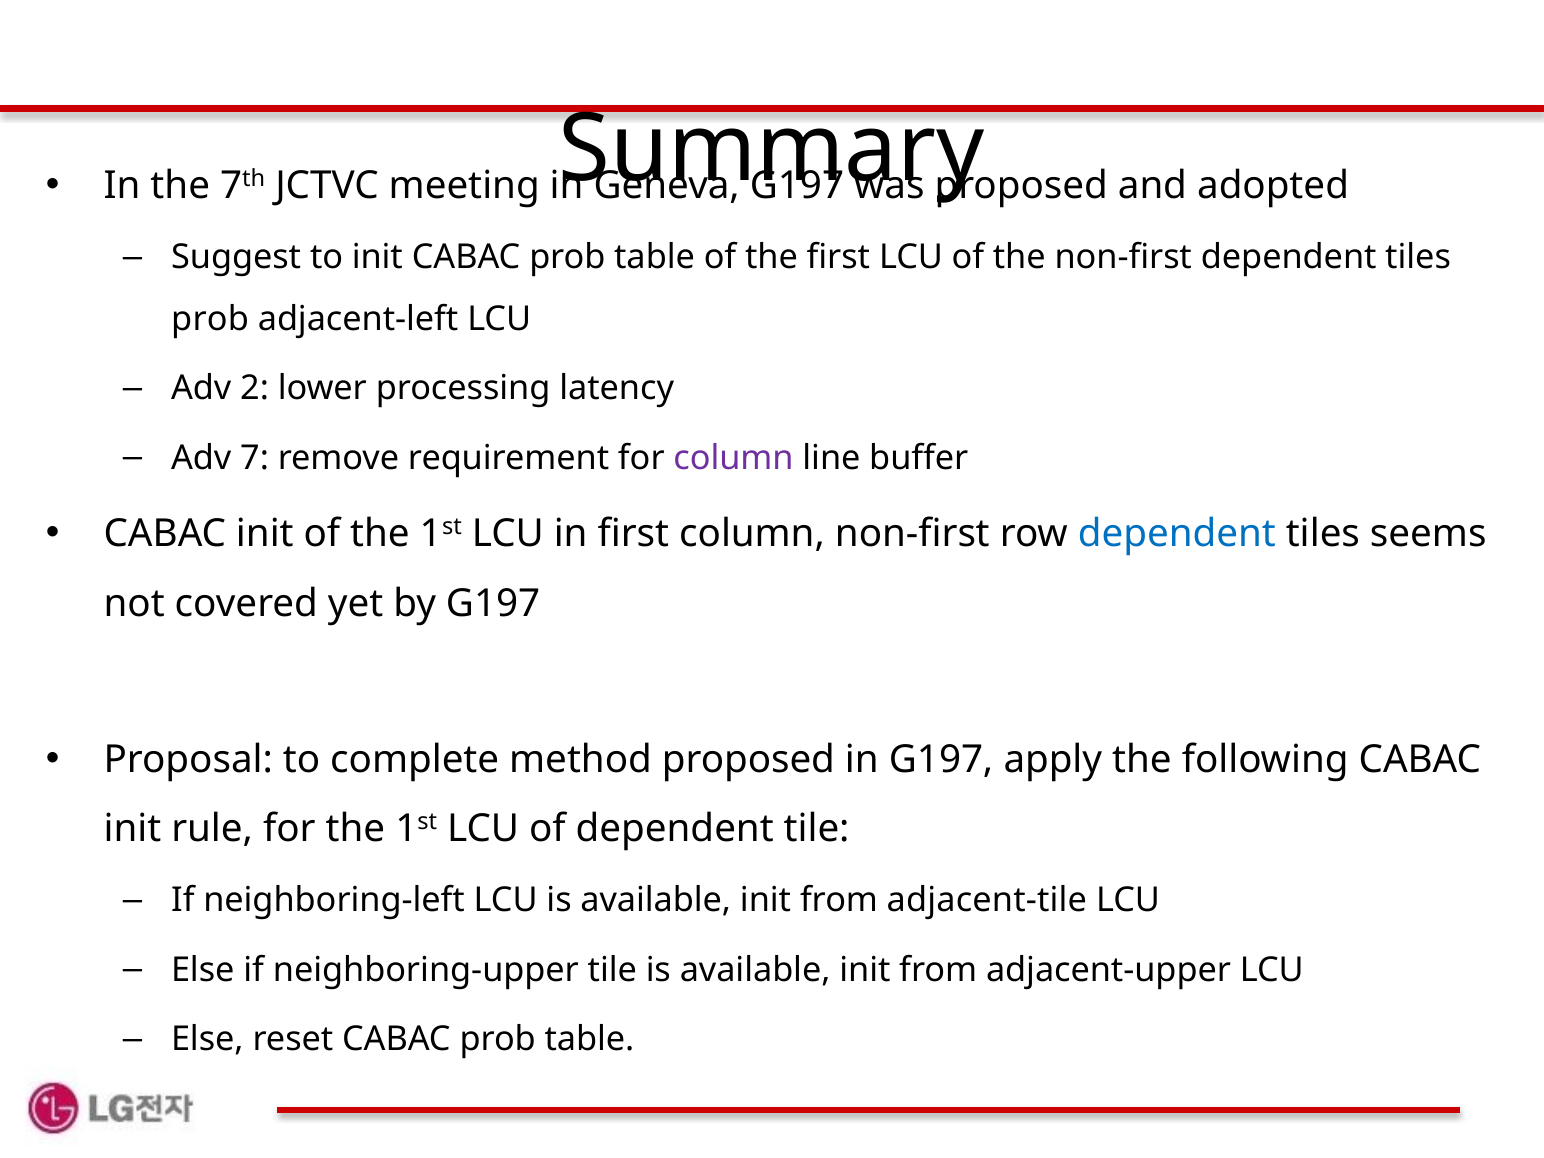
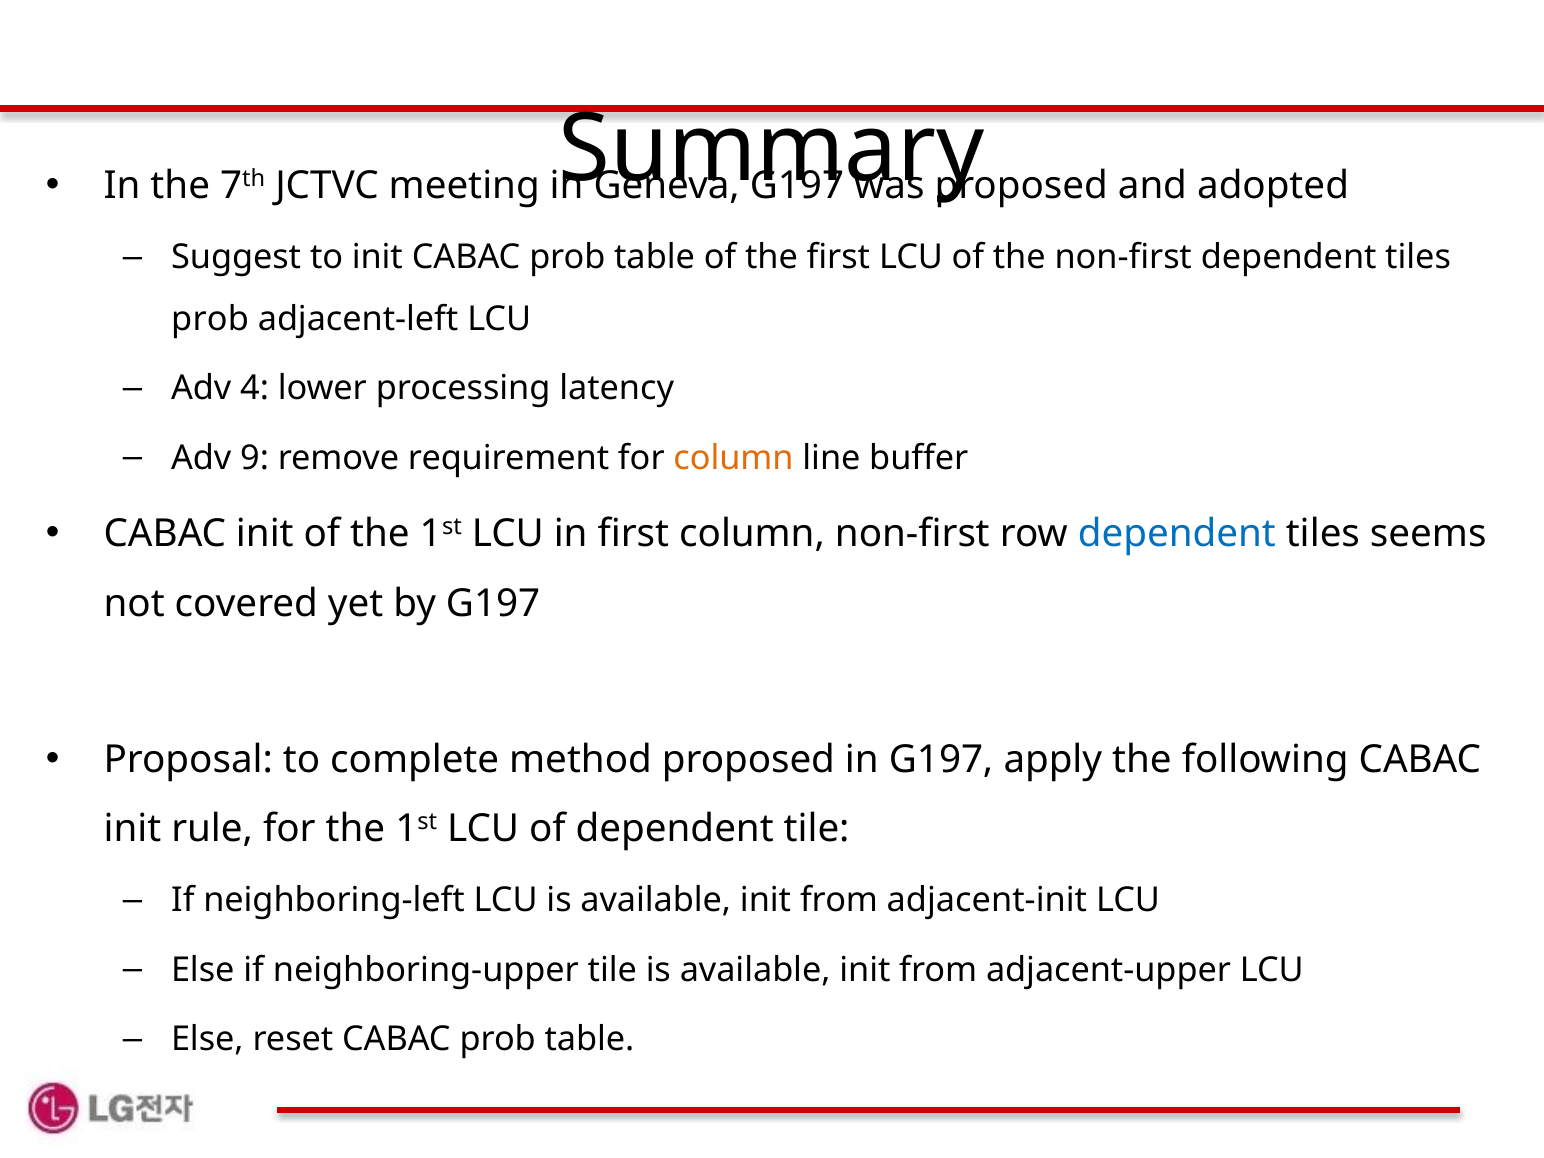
2: 2 -> 4 (255, 389)
7: 7 -> 9 (255, 458)
column colour: purple -> orange (734, 458)
adjacent-tile: adjacent-tile -> adjacent-init (987, 901)
